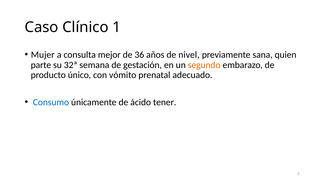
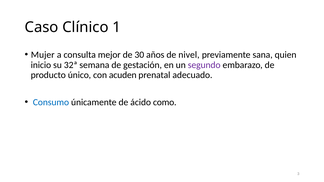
36: 36 -> 30 (139, 55)
parte: parte -> inicio (41, 65)
segundo colour: orange -> purple (204, 65)
vómito: vómito -> acuden (123, 75)
tener: tener -> como (165, 102)
